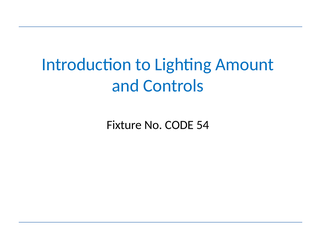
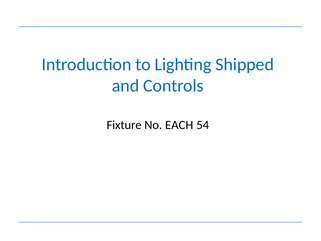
Amount: Amount -> Shipped (245, 64)
CODE: CODE -> EACH (179, 125)
